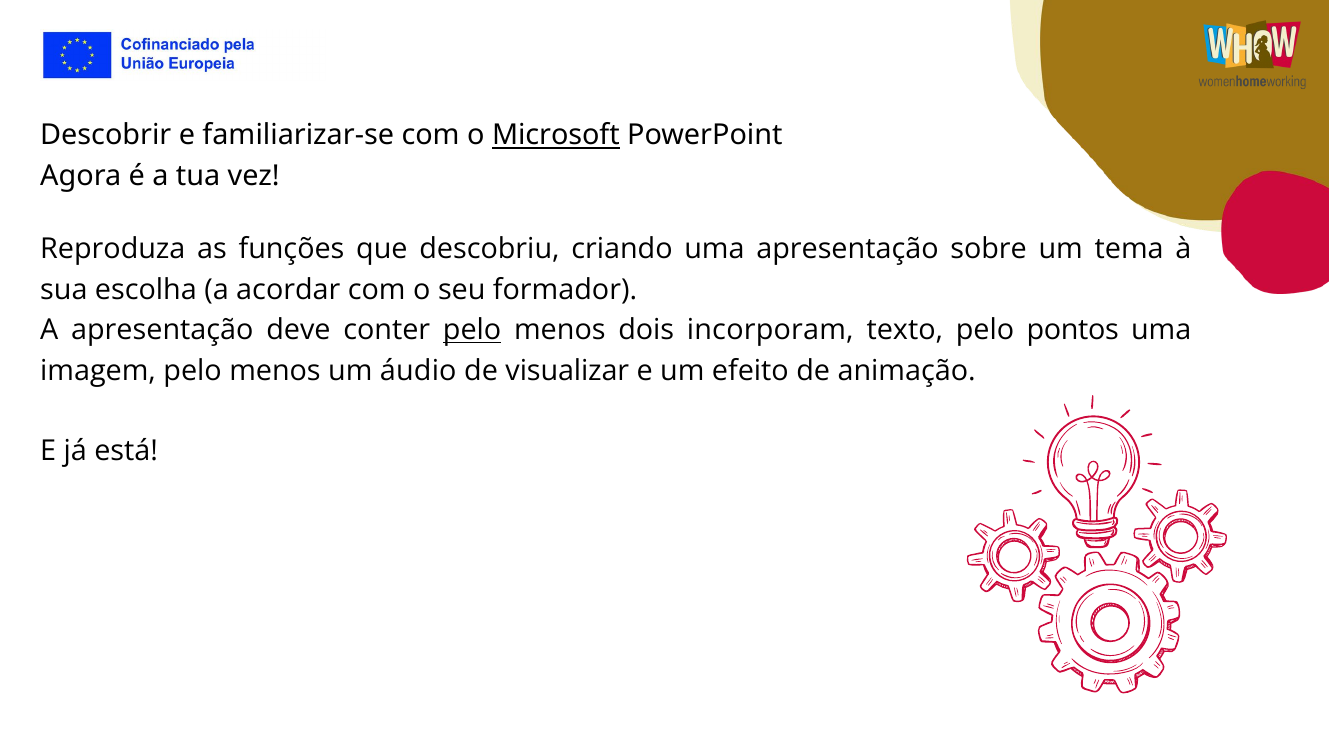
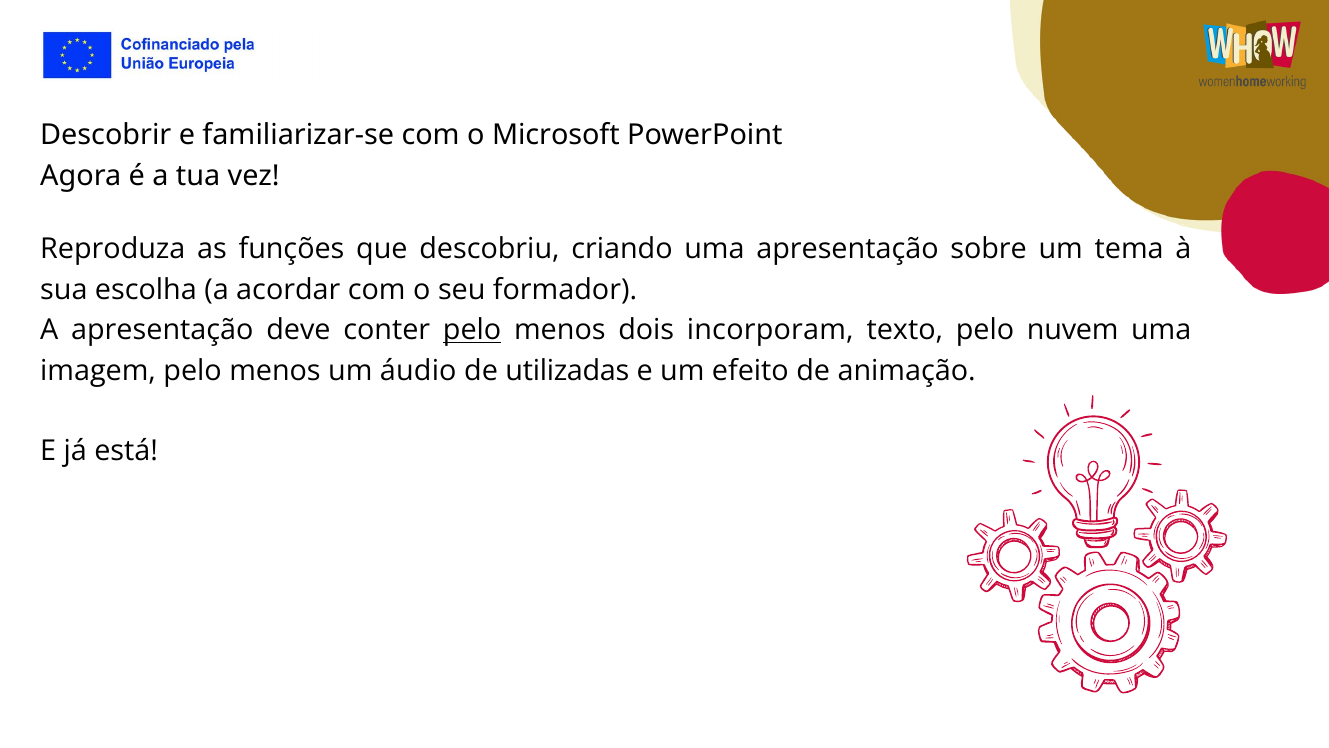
Microsoft underline: present -> none (556, 135)
pontos: pontos -> nuvem (1073, 330)
visualizar: visualizar -> utilizadas (567, 370)
